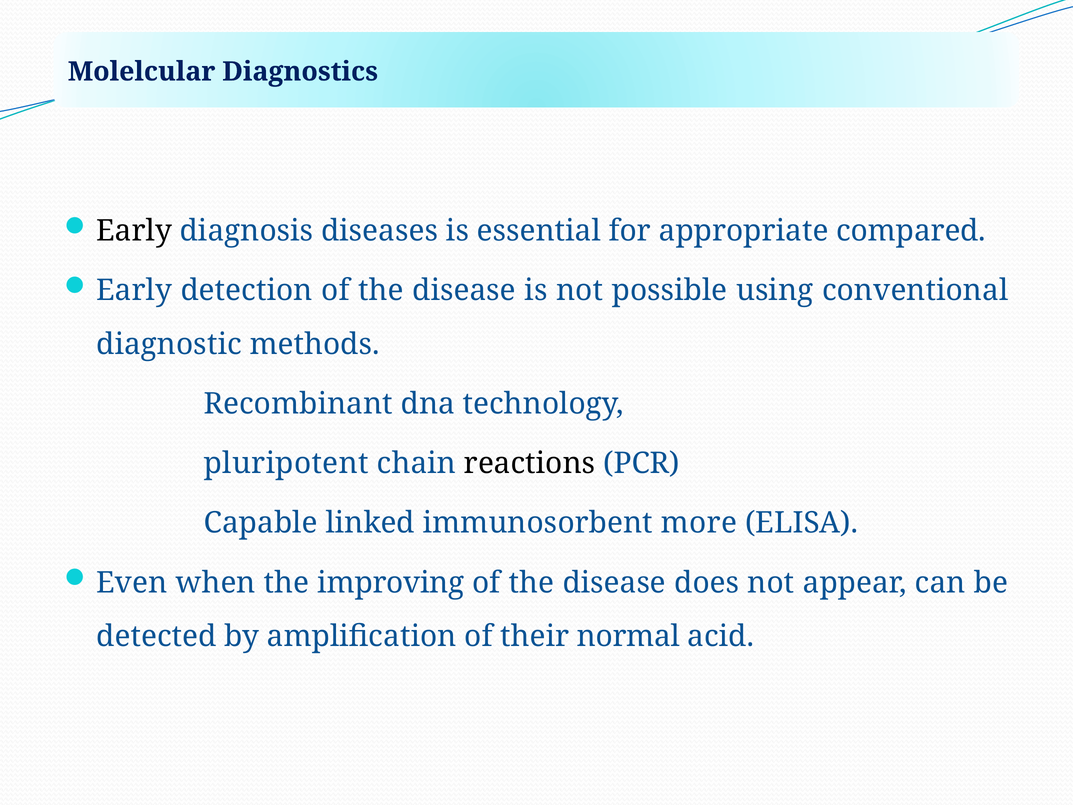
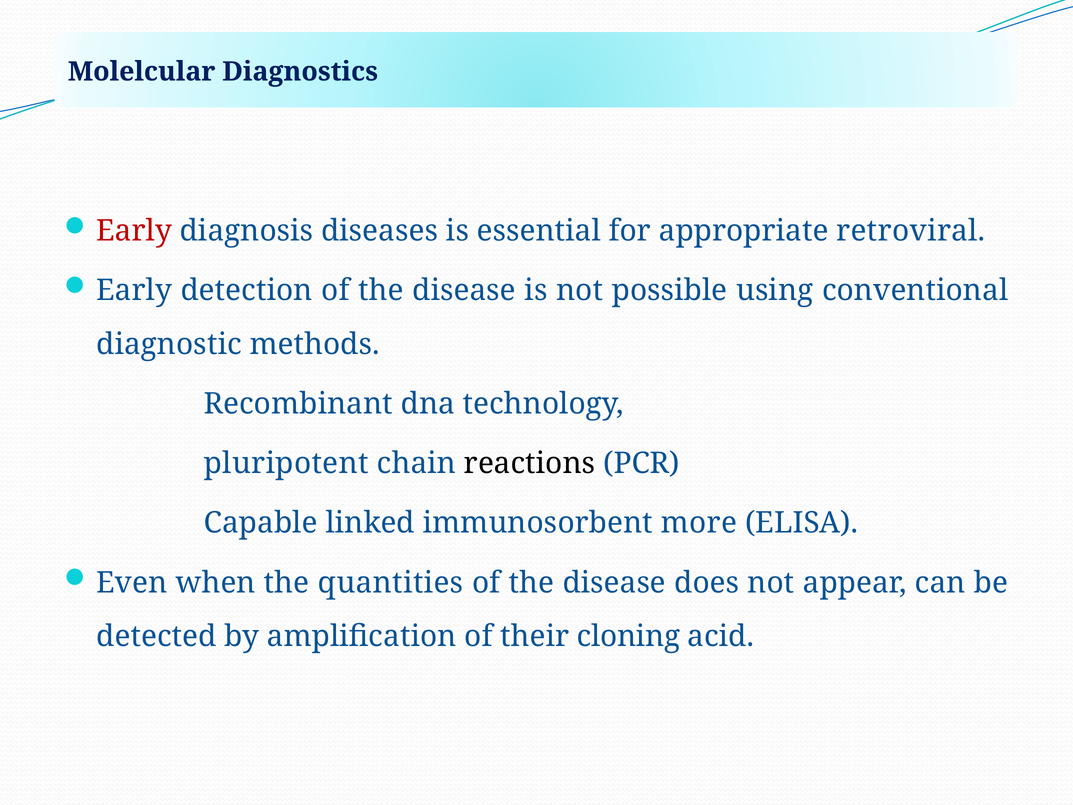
Early colour: black -> red (134, 231)
compared: compared -> retroviral (911, 231)
improving: improving -> quantities (391, 583)
normal: normal -> cloning (628, 636)
